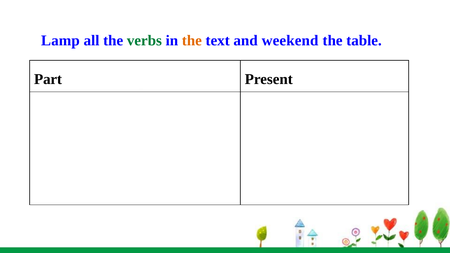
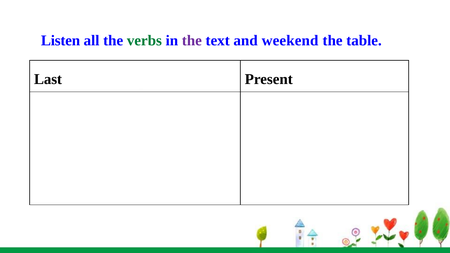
Lamp: Lamp -> Listen (61, 41)
the colour: orange -> purple (192, 41)
Part: Part -> Last (48, 79)
